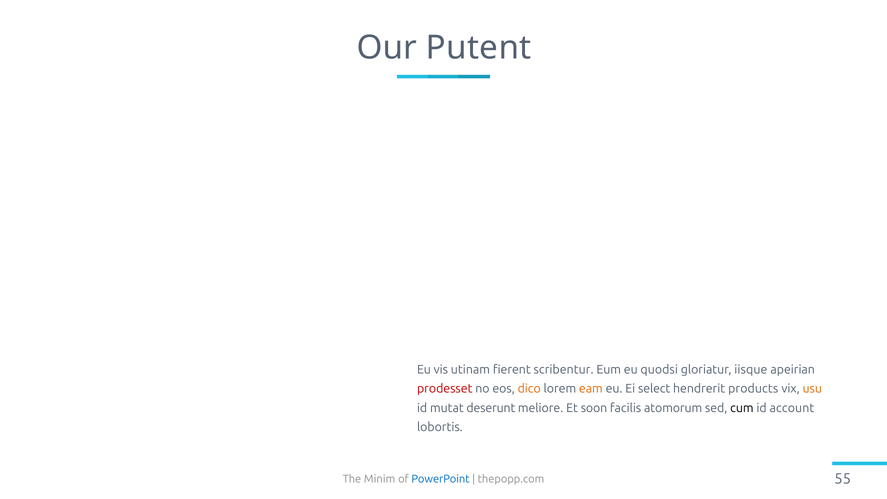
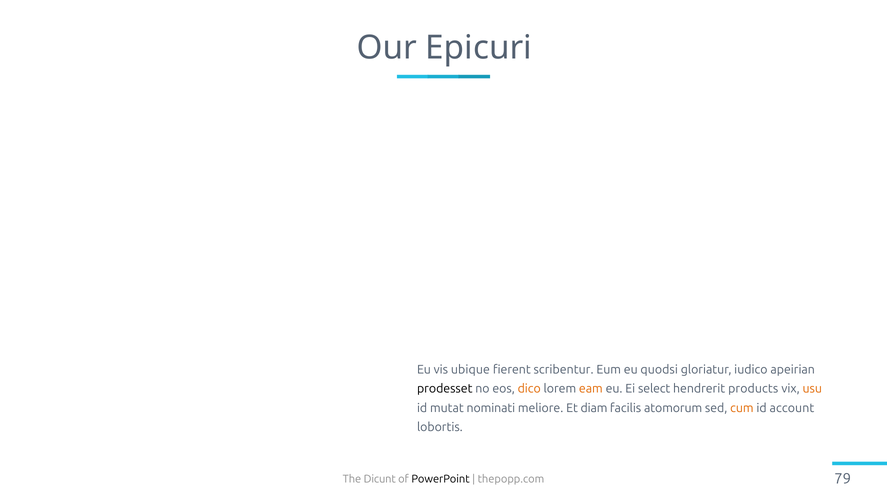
Putent: Putent -> Epicuri (479, 48)
utinam: utinam -> ubique (470, 370)
iisque: iisque -> iudico (751, 370)
prodesset colour: red -> black (445, 389)
deserunt: deserunt -> nominati (491, 408)
soon: soon -> diam (594, 408)
cum colour: black -> orange (742, 408)
Minim: Minim -> Dicunt (380, 479)
PowerPoint colour: blue -> black (441, 479)
55: 55 -> 79 (843, 478)
